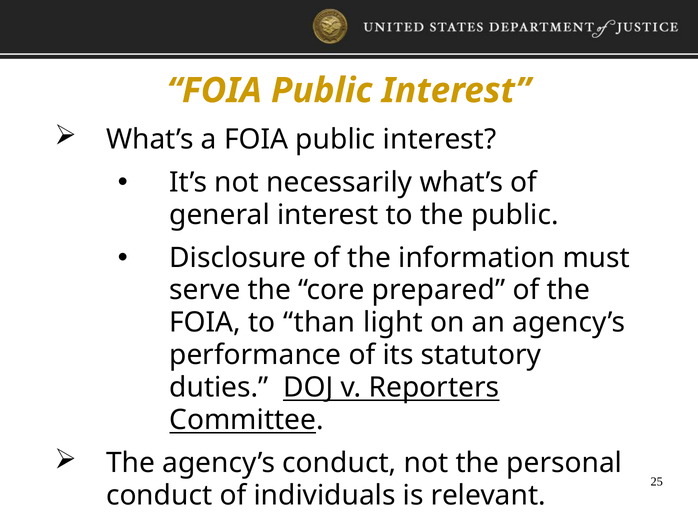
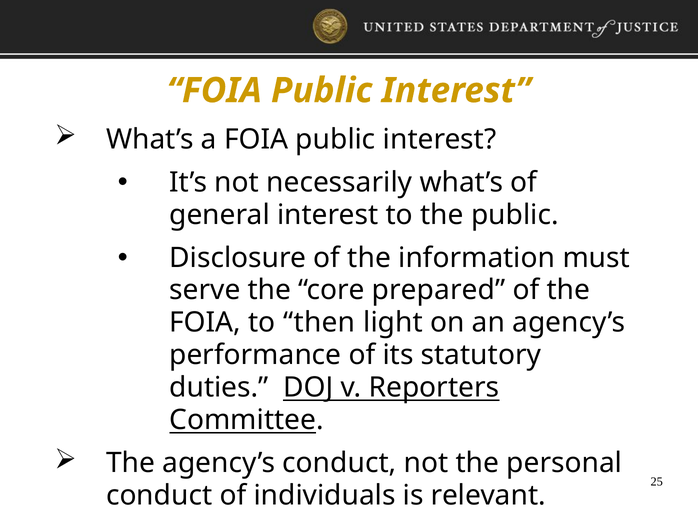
than: than -> then (319, 322)
